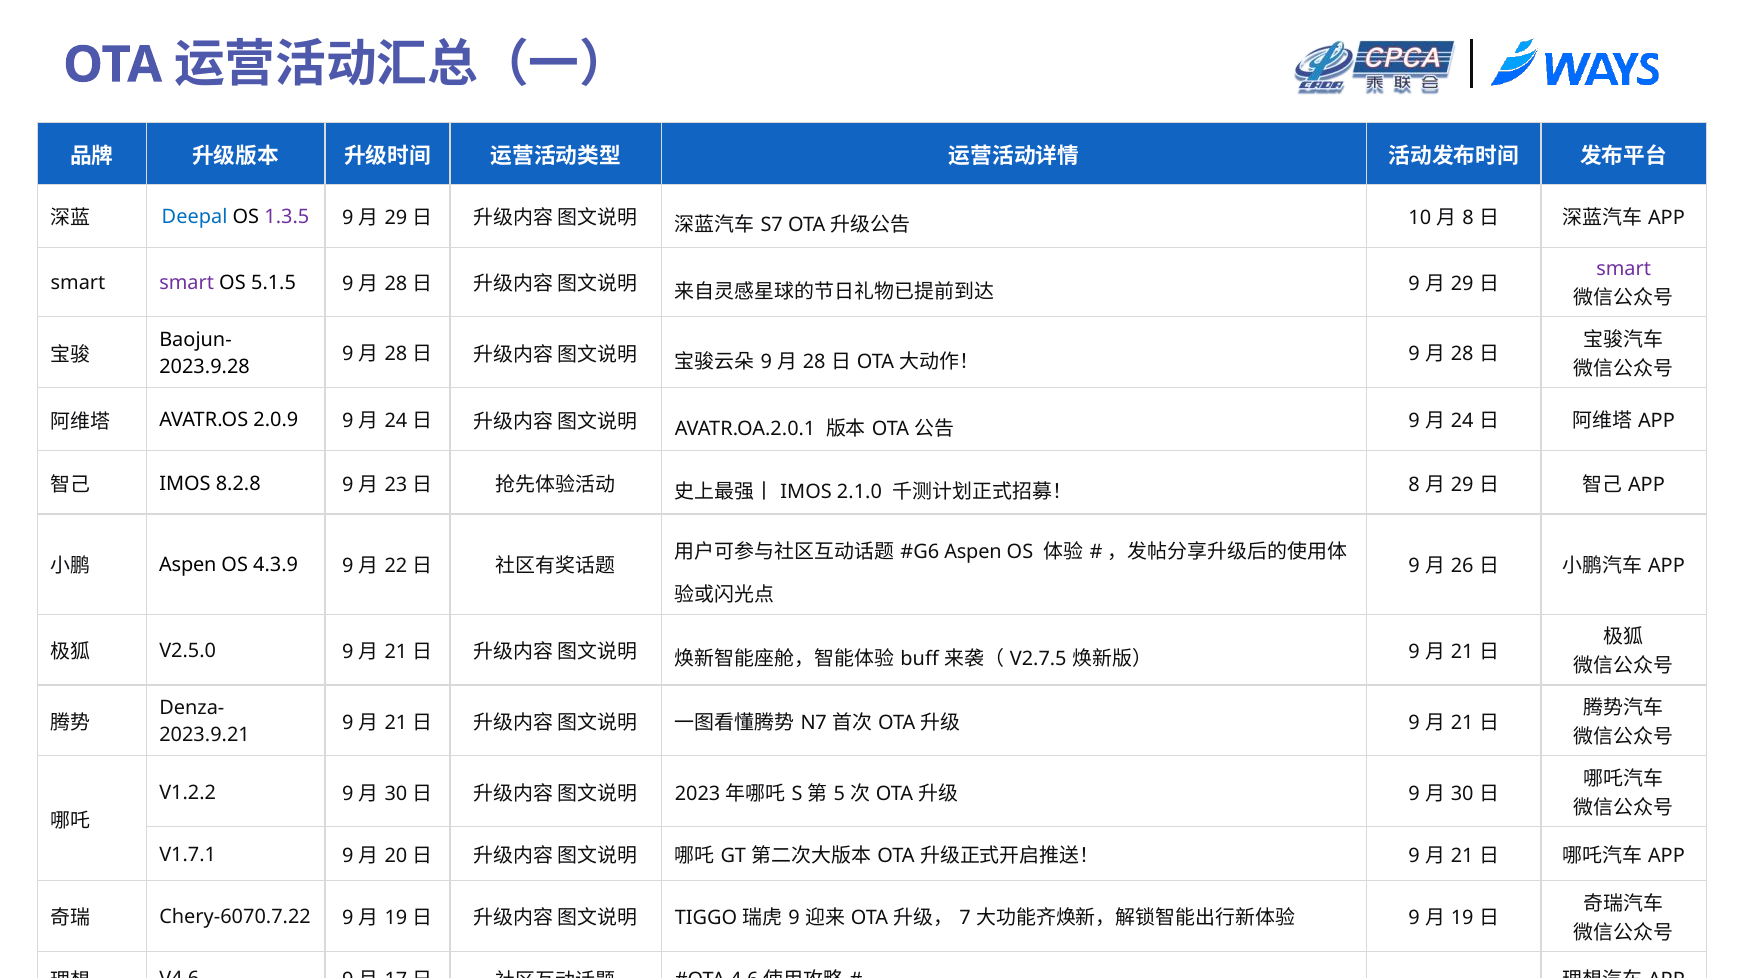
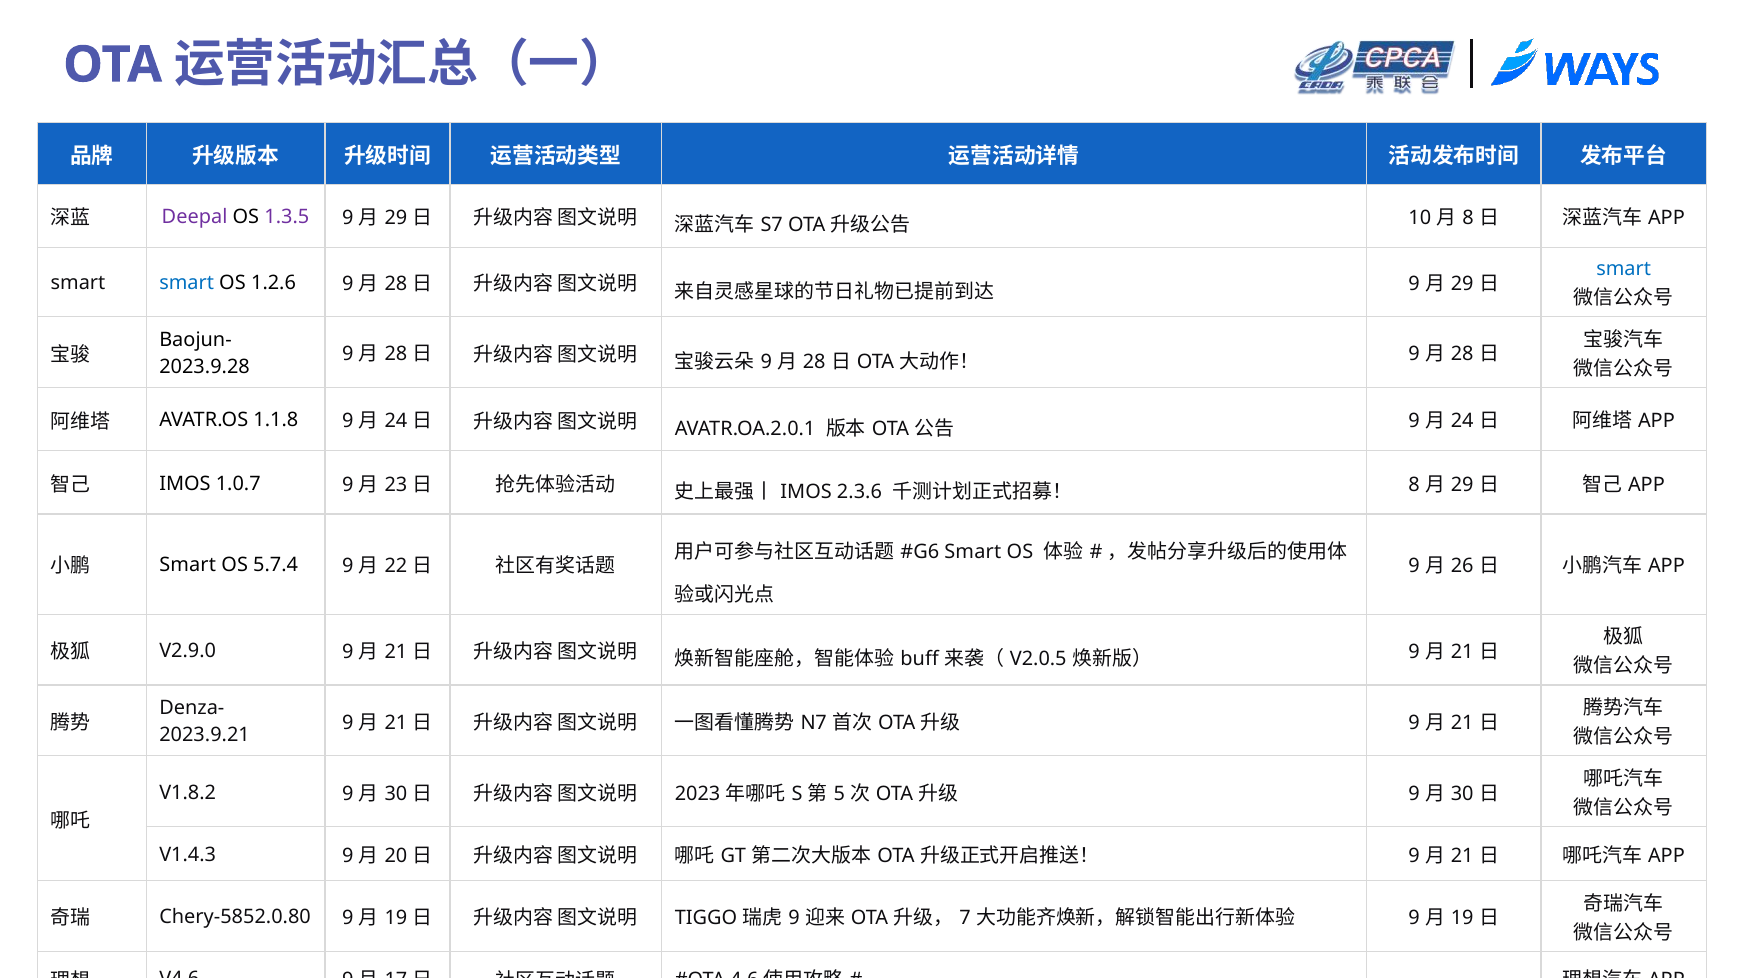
Deepal colour: blue -> purple (195, 217)
smart colour: purple -> blue (1624, 269)
smart colour: purple -> blue (187, 283)
5.1.5: 5.1.5 -> 1.2.6 (274, 283)
2.0.9: 2.0.9 -> 1.1.8 (276, 420)
8.2.8: 8.2.8 -> 1.0.7 (238, 484)
2.1.0: 2.1.0 -> 2.3.6 (859, 492)
Aspen: Aspen -> Smart (973, 552)
Aspen: Aspen -> Smart (188, 565)
4.3.9: 4.3.9 -> 5.7.4 (276, 565)
V2.5.0: V2.5.0 -> V2.9.0 (188, 651)
V2.7.5: V2.7.5 -> V2.0.5 (1038, 659)
V1.2.2: V1.2.2 -> V1.8.2 (188, 793)
V1.7.1: V1.7.1 -> V1.4.3 (188, 855)
Chery-6070.7.22: Chery-6070.7.22 -> Chery-5852.0.80 (235, 917)
